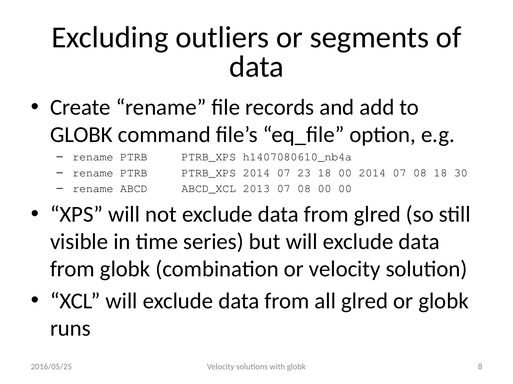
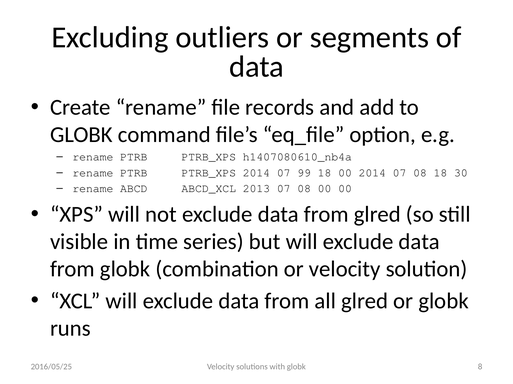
23: 23 -> 99 (304, 173)
